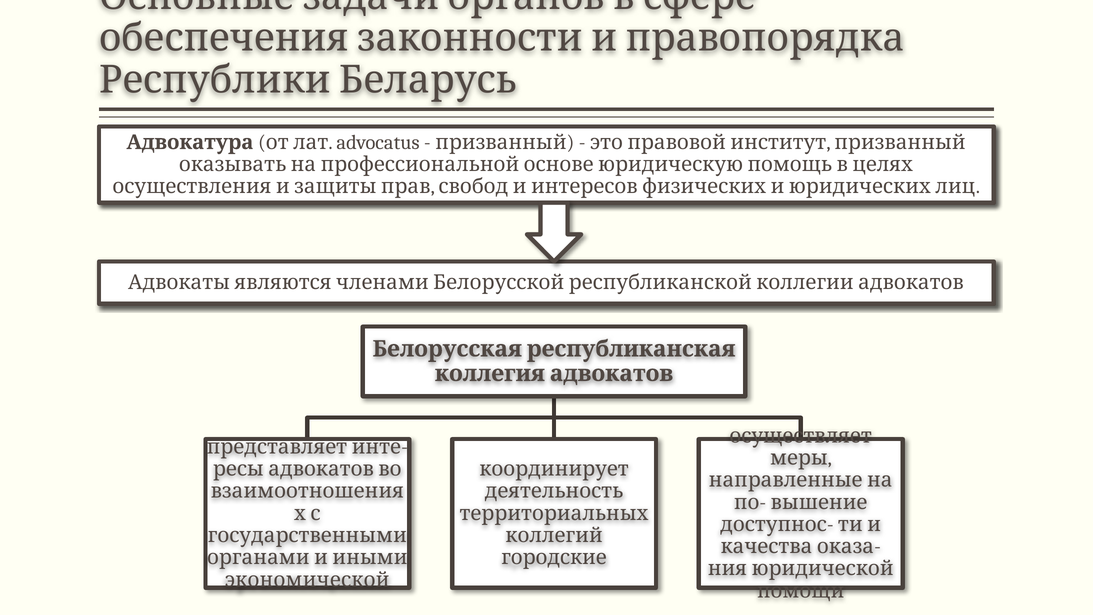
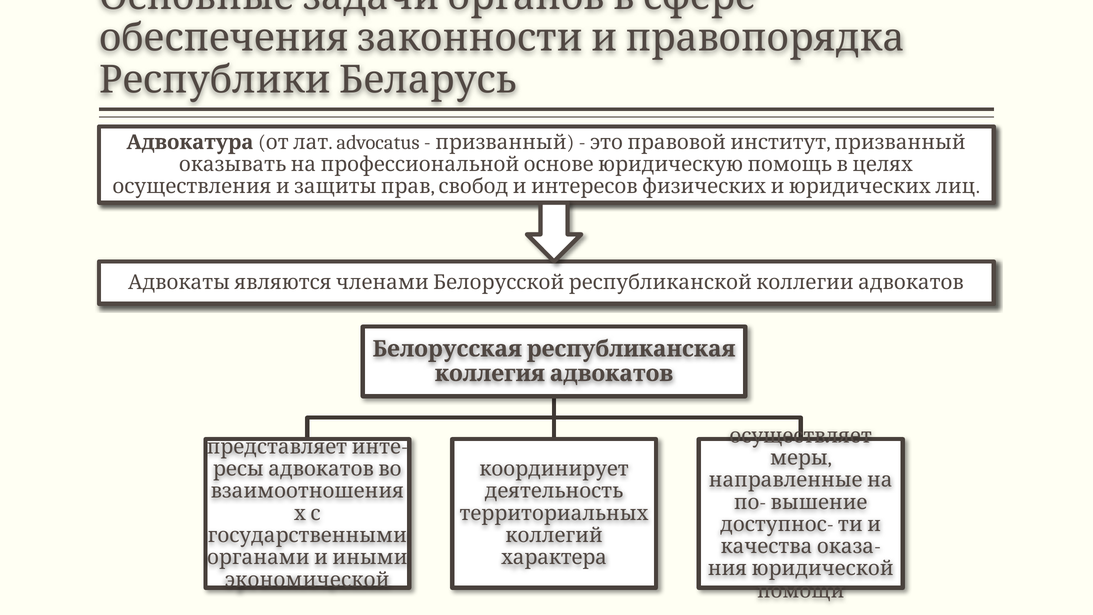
городские: городские -> характера (554, 557)
